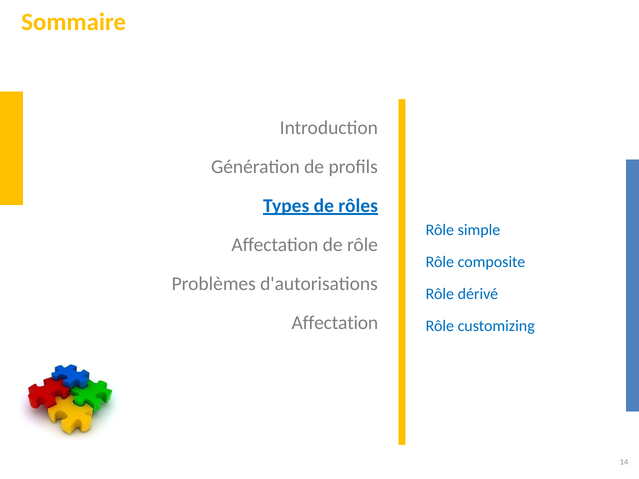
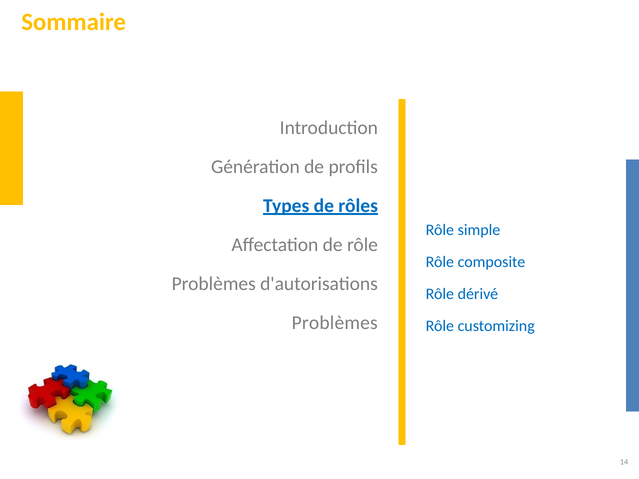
Affectation: Affectation -> Problèmes (335, 323)
